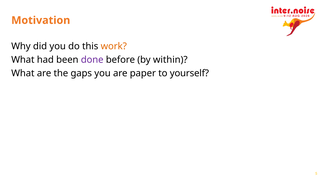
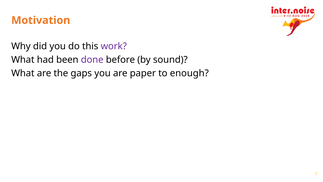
work colour: orange -> purple (114, 46)
within: within -> sound (170, 60)
yourself: yourself -> enough (189, 73)
